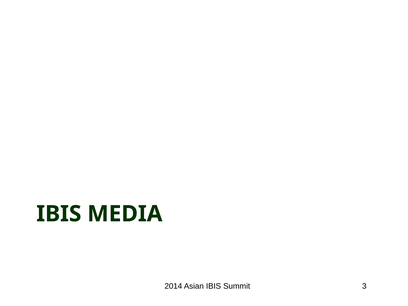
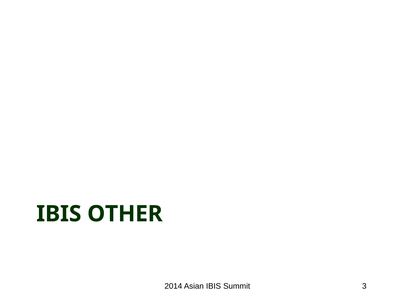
MEDIA: MEDIA -> OTHER (125, 214)
